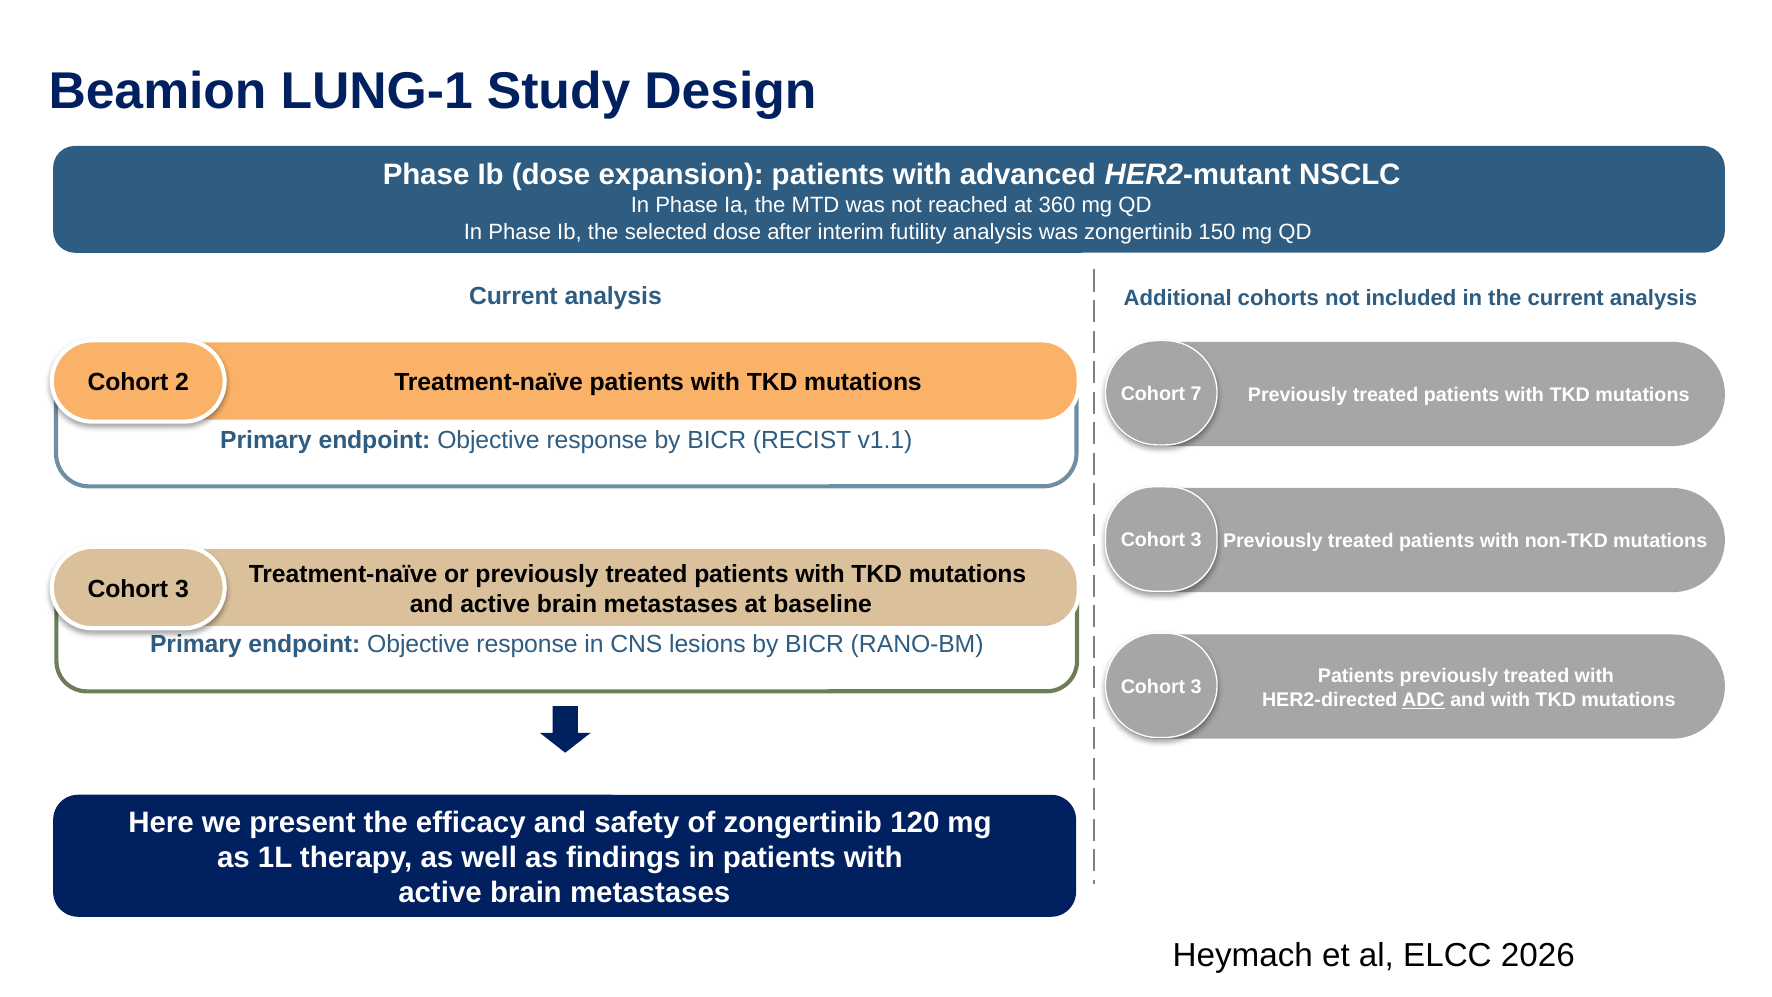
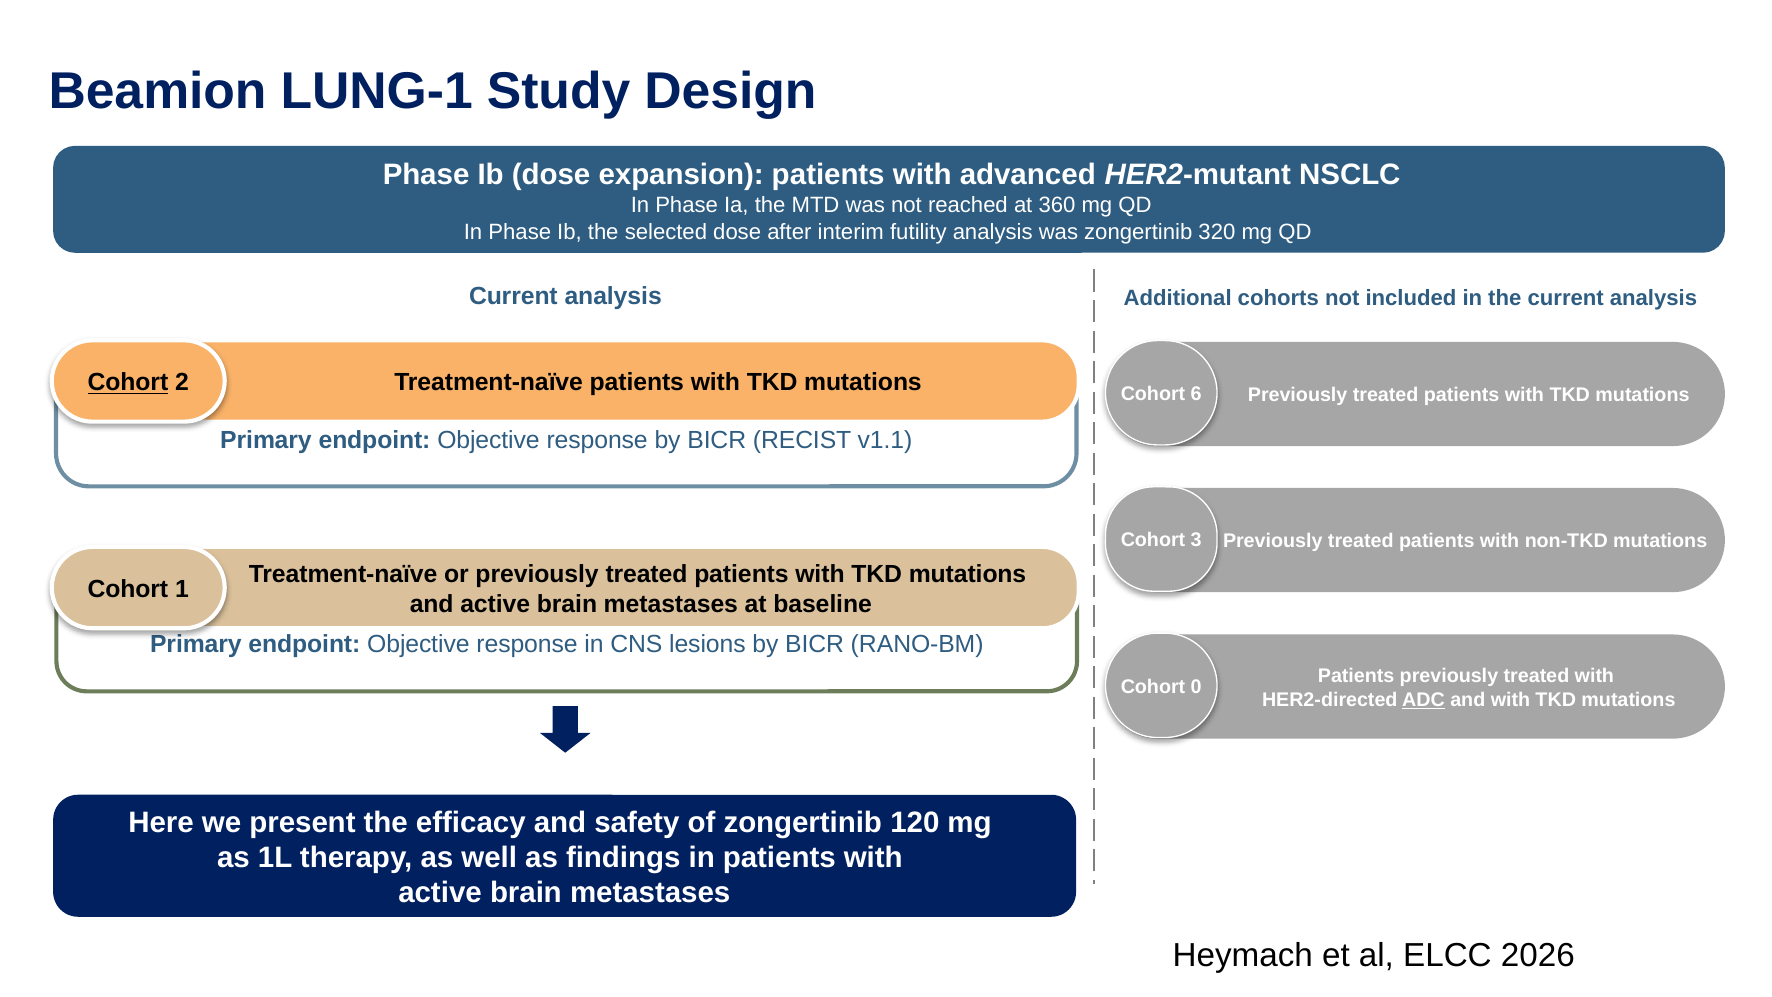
150: 150 -> 320 (1217, 232)
Cohort underline: none -> present (128, 383)
7: 7 -> 6 (1196, 394)
3: 3 -> 1 (182, 589)
3: 3 -> 0 (1196, 686)
